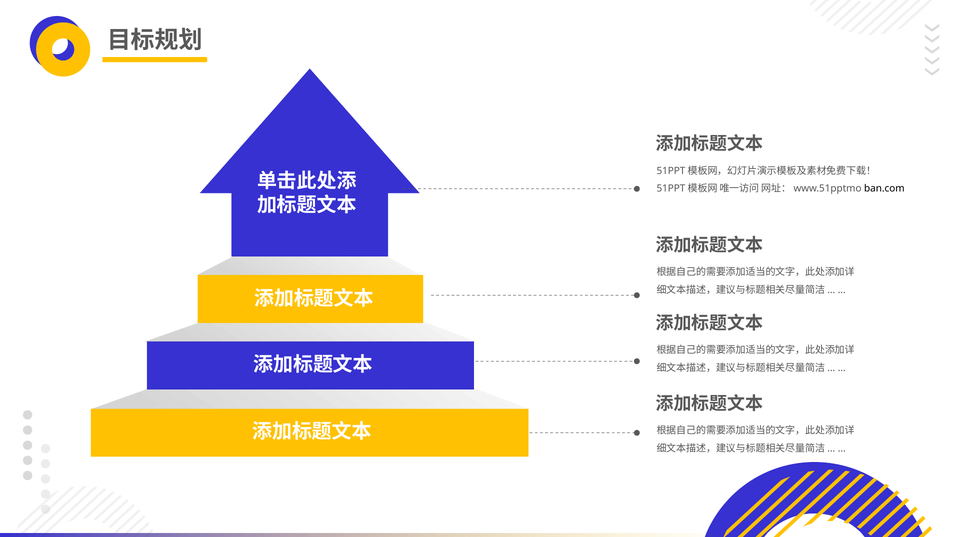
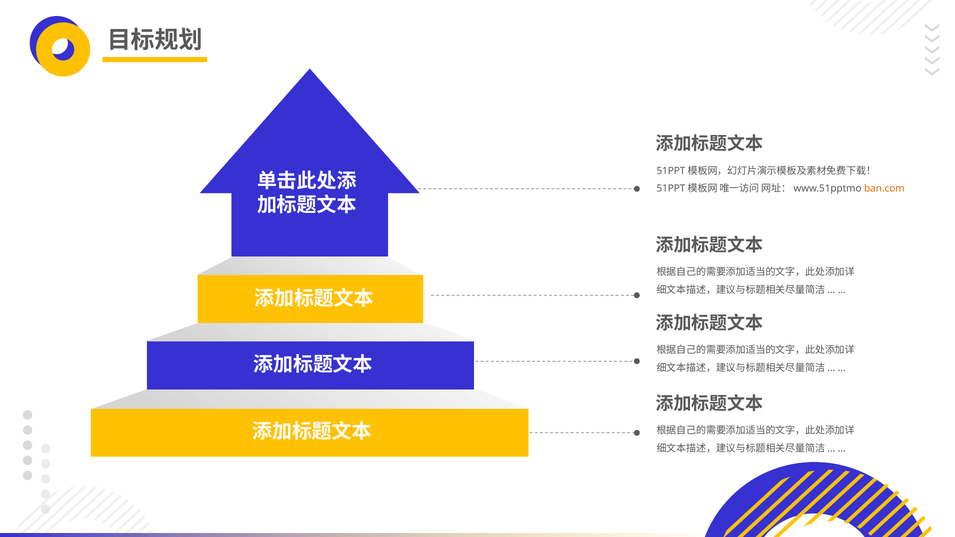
ban.com colour: black -> orange (884, 189)
